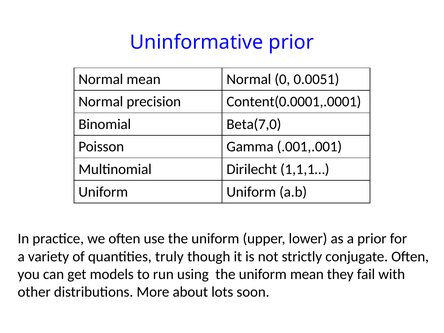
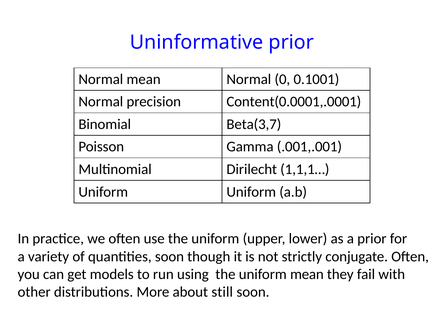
0.0051: 0.0051 -> 0.1001 (316, 79)
Beta(7,0: Beta(7,0 -> Beta(3,7 (254, 124)
quantities truly: truly -> soon (169, 256)
lots: lots -> still (222, 292)
